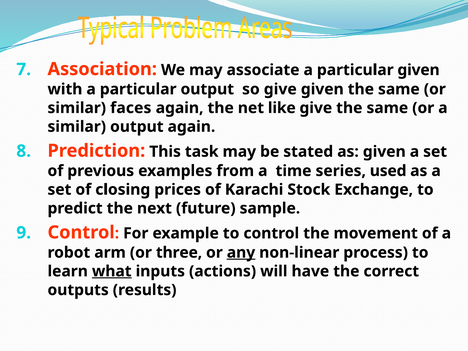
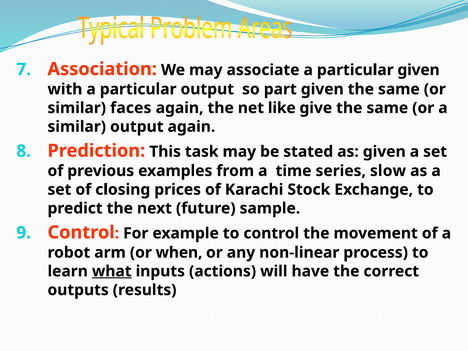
so give: give -> part (280, 89)
used: used -> slow (388, 171)
three: three -> when (179, 253)
any underline: present -> none (241, 253)
